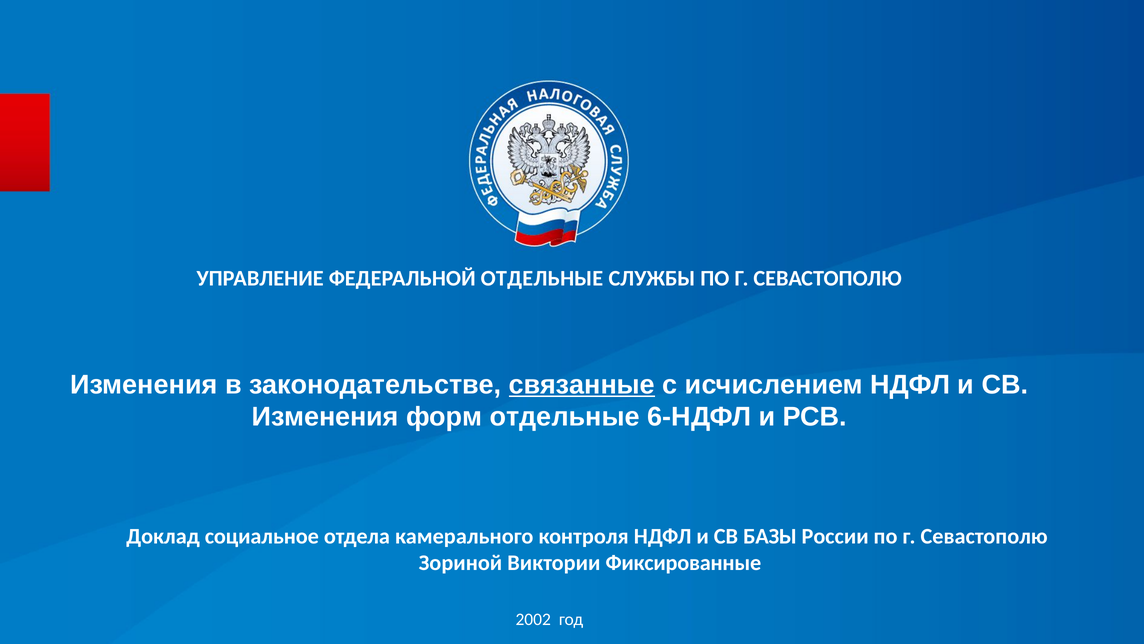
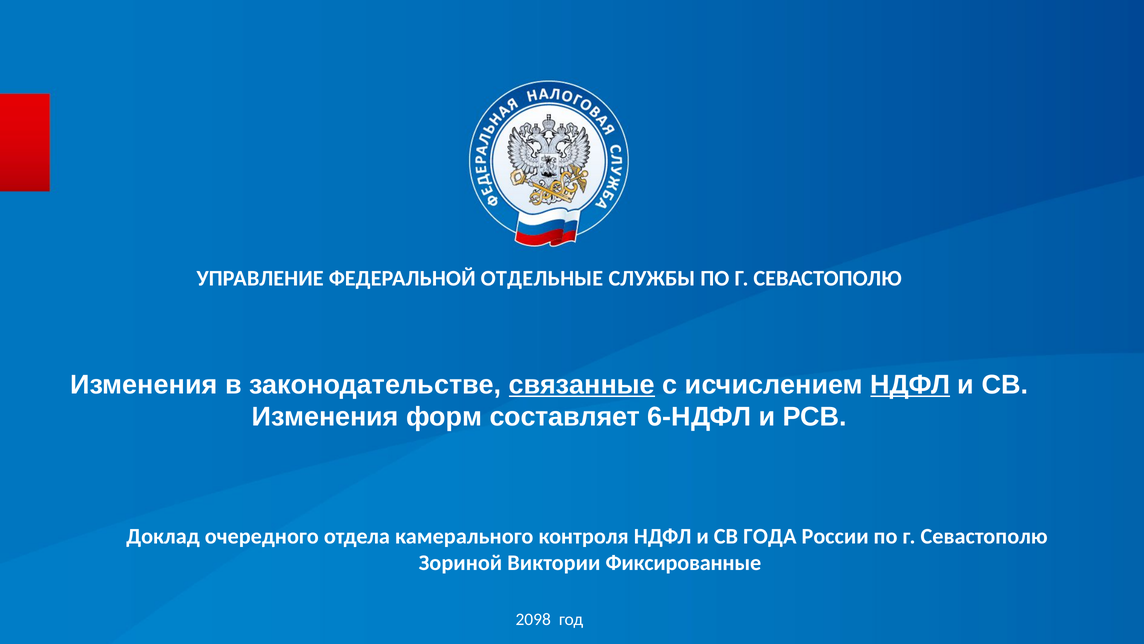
НДФЛ underline: none -> present (910, 384)
форм отдельные: отдельные -> составляет (565, 417)
социальное: социальное -> очередного (262, 536)
БАЗЫ: БАЗЫ -> ГОДА (770, 536)
2002: 2002 -> 2098 (533, 619)
